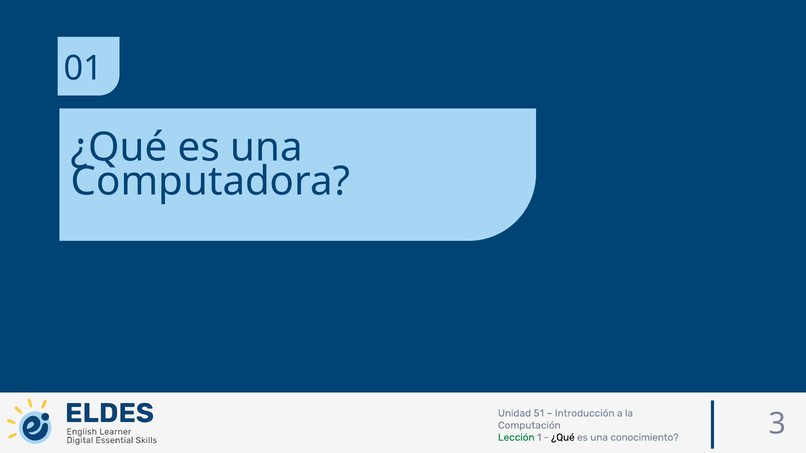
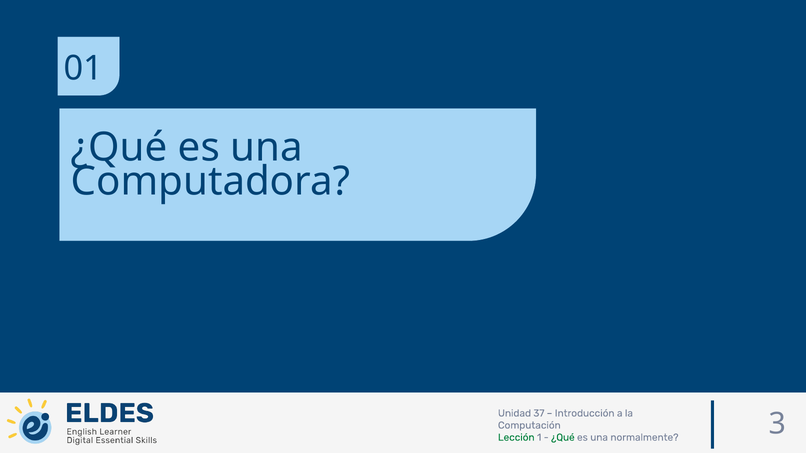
51: 51 -> 37 (539, 414)
¿Qué colour: black -> green (563, 438)
conocimiento: conocimiento -> normalmente (644, 438)
